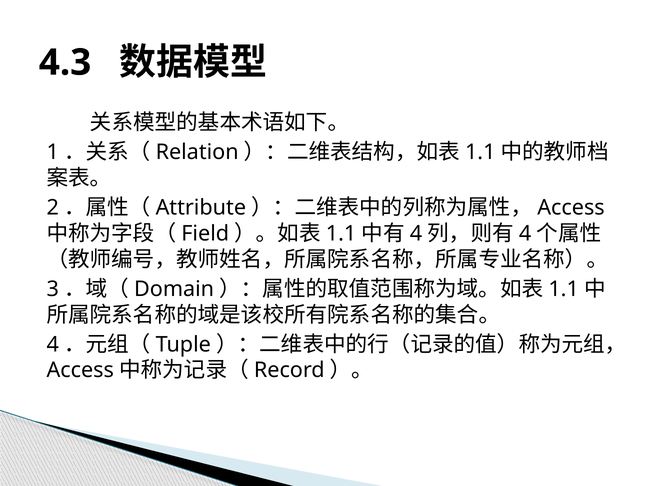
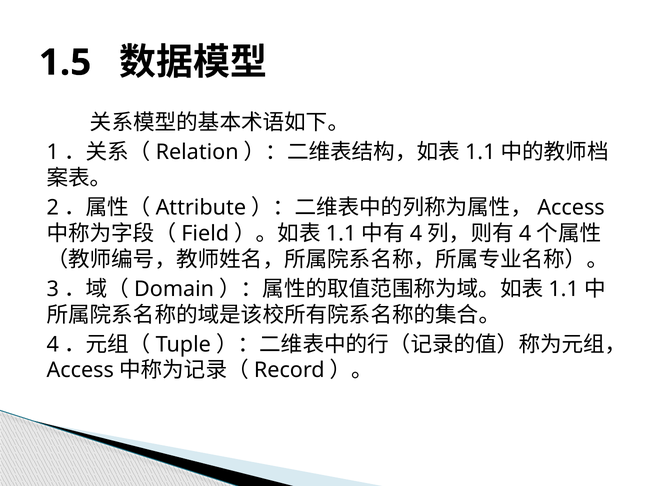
4.3: 4.3 -> 1.5 (65, 63)
